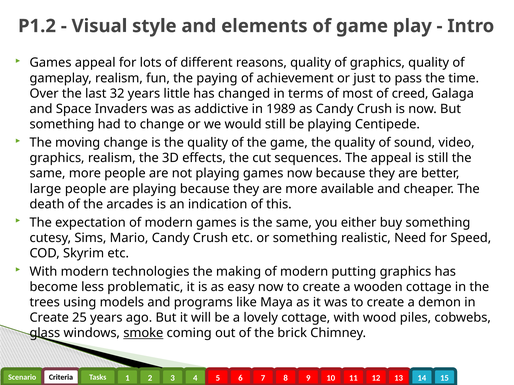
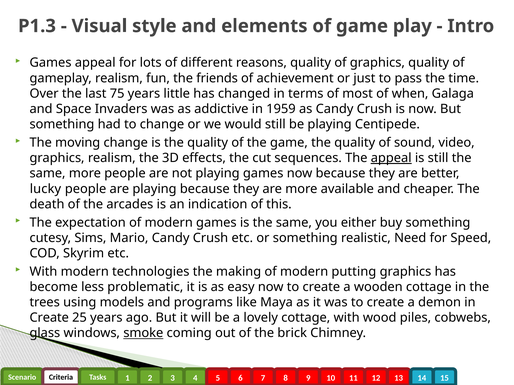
P1.2: P1.2 -> P1.3 (37, 26)
paying: paying -> friends (217, 78)
32: 32 -> 75 (117, 94)
creed: creed -> when (410, 94)
1989: 1989 -> 1959 (281, 109)
appeal underline: none -> present (391, 158)
large: large -> lucky (45, 189)
